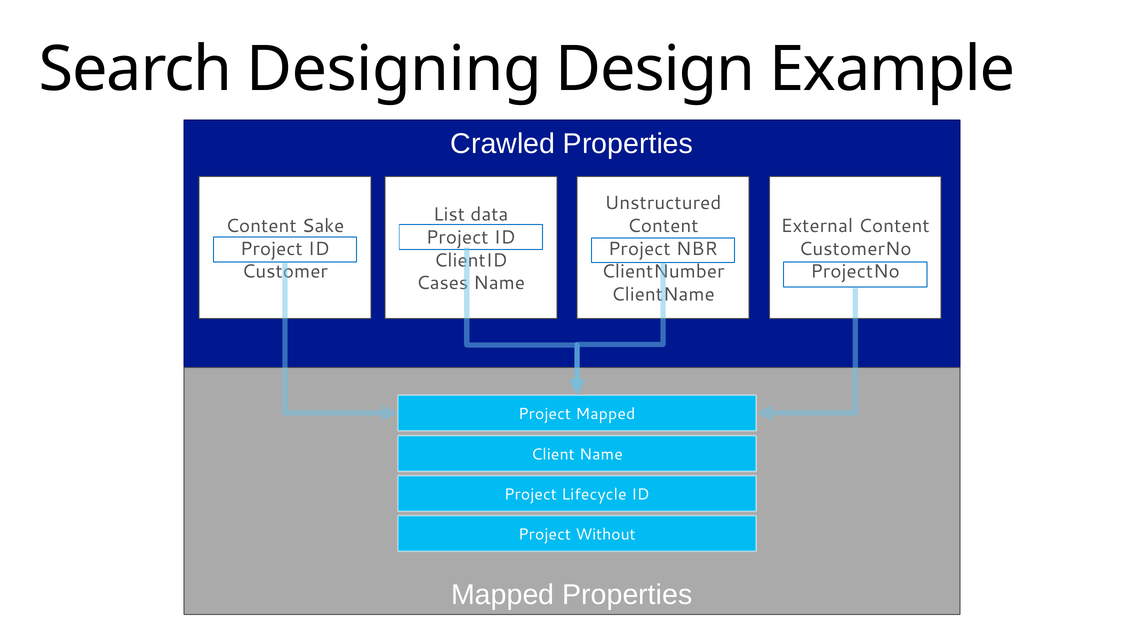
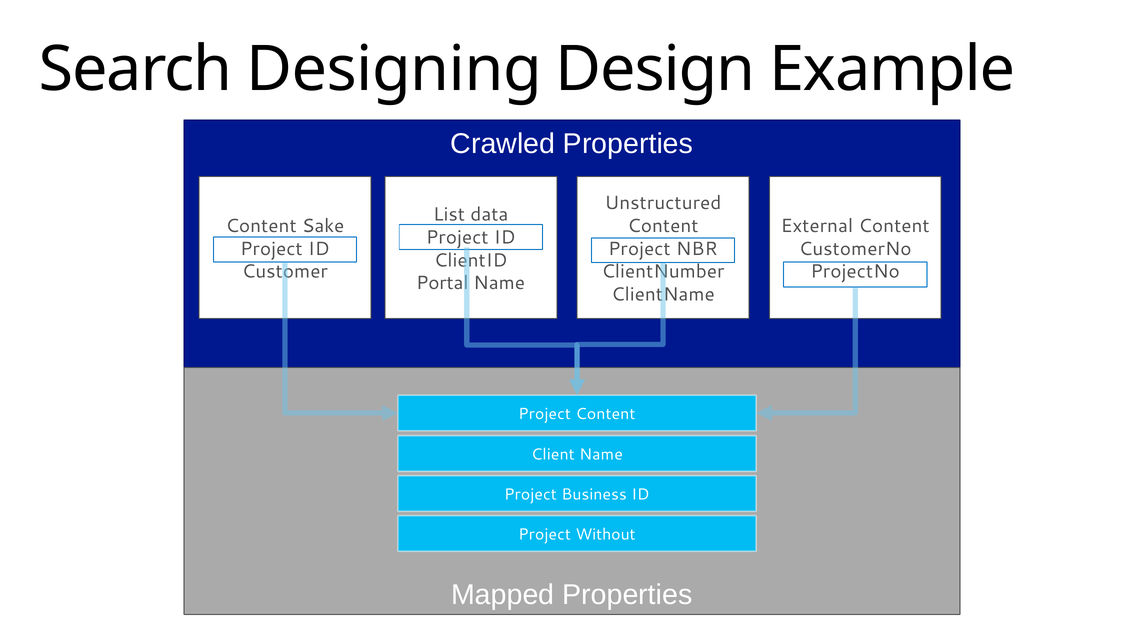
Cases: Cases -> Portal (442, 283)
Project Mapped: Mapped -> Content (605, 414)
Lifecycle: Lifecycle -> Business (594, 494)
